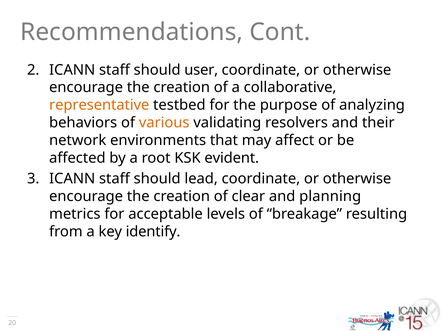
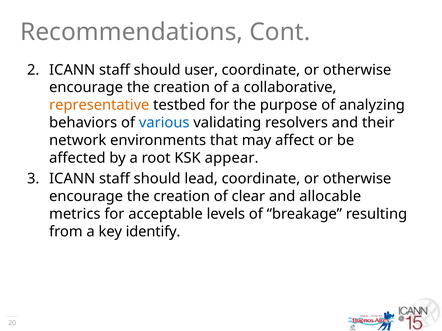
various colour: orange -> blue (164, 123)
evident: evident -> appear (232, 158)
planning: planning -> allocable (330, 197)
